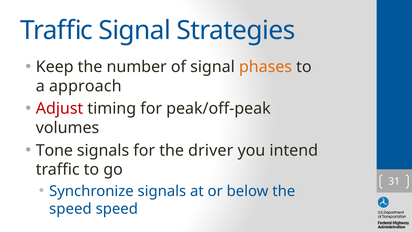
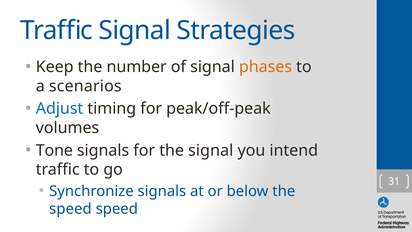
approach: approach -> scenarios (85, 86)
Adjust colour: red -> blue (60, 109)
the driver: driver -> signal (211, 150)
